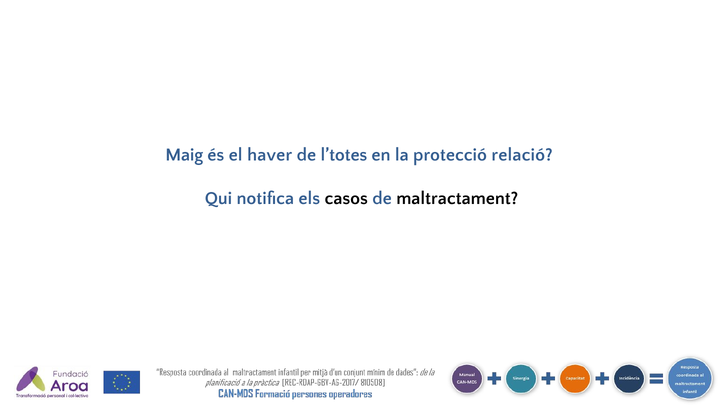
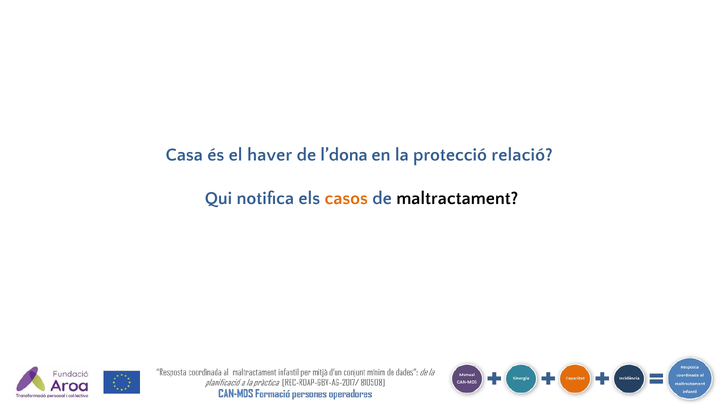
Maig: Maig -> Casa (184, 155)
l’totes: l’totes -> l’dona (344, 155)
casos colour: black -> orange (346, 198)
